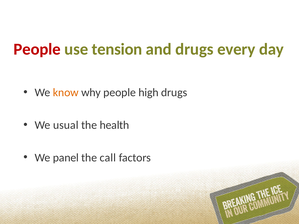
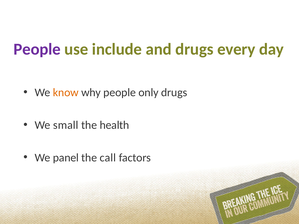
People colour: red -> purple (37, 49)
tension: tension -> include (117, 49)
high: high -> only (148, 93)
usual: usual -> small (66, 125)
